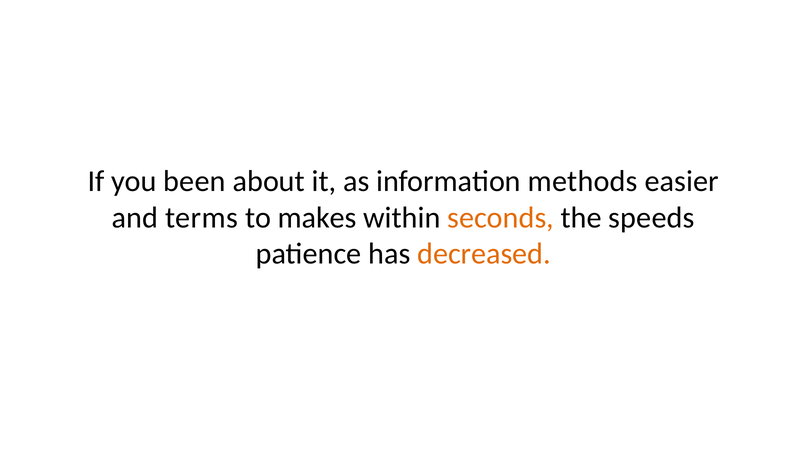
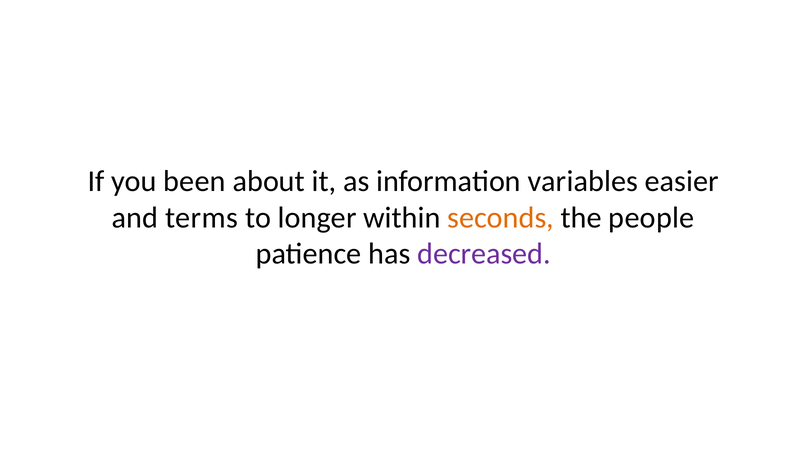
methods: methods -> variables (583, 181)
makes: makes -> longer (317, 217)
speeds: speeds -> people (651, 217)
decreased colour: orange -> purple (484, 254)
